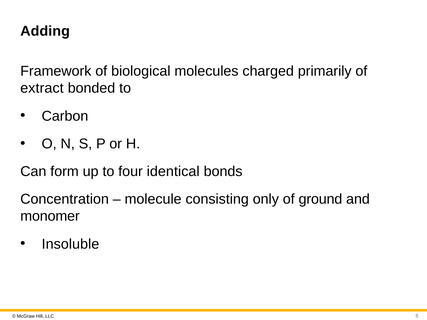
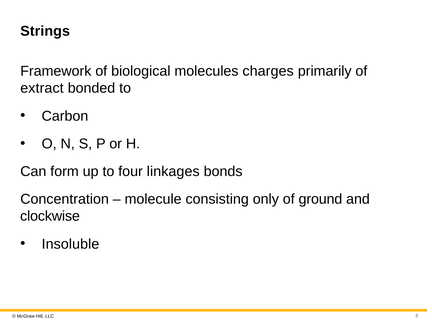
Adding: Adding -> Strings (45, 31)
charged: charged -> charges (268, 71)
identical: identical -> linkages (173, 172)
monomer: monomer -> clockwise (50, 216)
